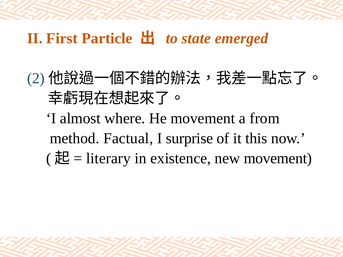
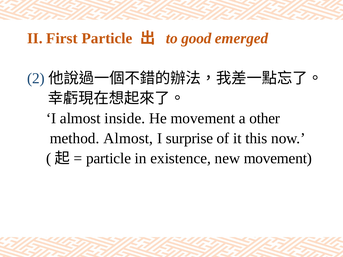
state: state -> good (196, 38)
where: where -> inside (125, 118)
from: from -> other (265, 118)
method Factual: Factual -> Almost (128, 139)
literary: literary -> particle (109, 159)
